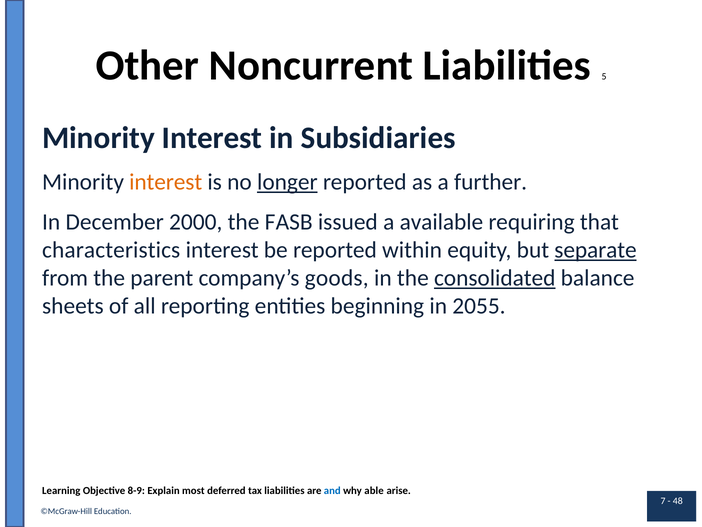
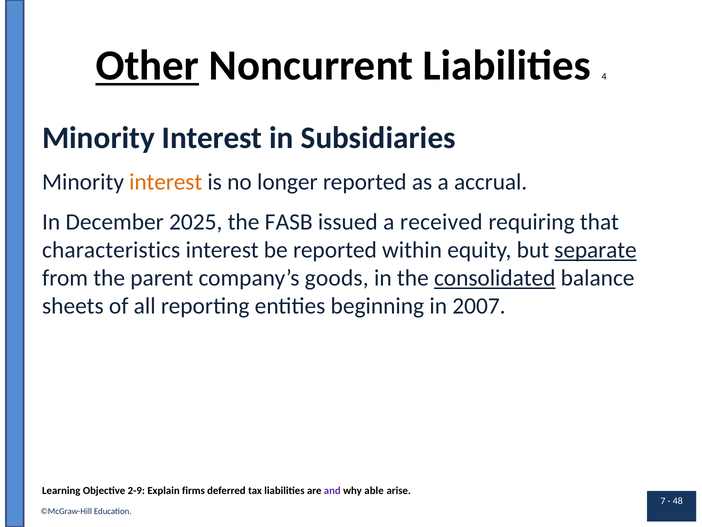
Other underline: none -> present (147, 66)
5: 5 -> 4 (604, 77)
longer underline: present -> none (287, 182)
further: further -> accrual (491, 182)
2000: 2000 -> 2025 (196, 222)
available: available -> received (441, 222)
2055: 2055 -> 2007 (479, 306)
8-9: 8-9 -> 2-9 (136, 490)
most: most -> firms (193, 490)
and colour: blue -> purple (332, 490)
